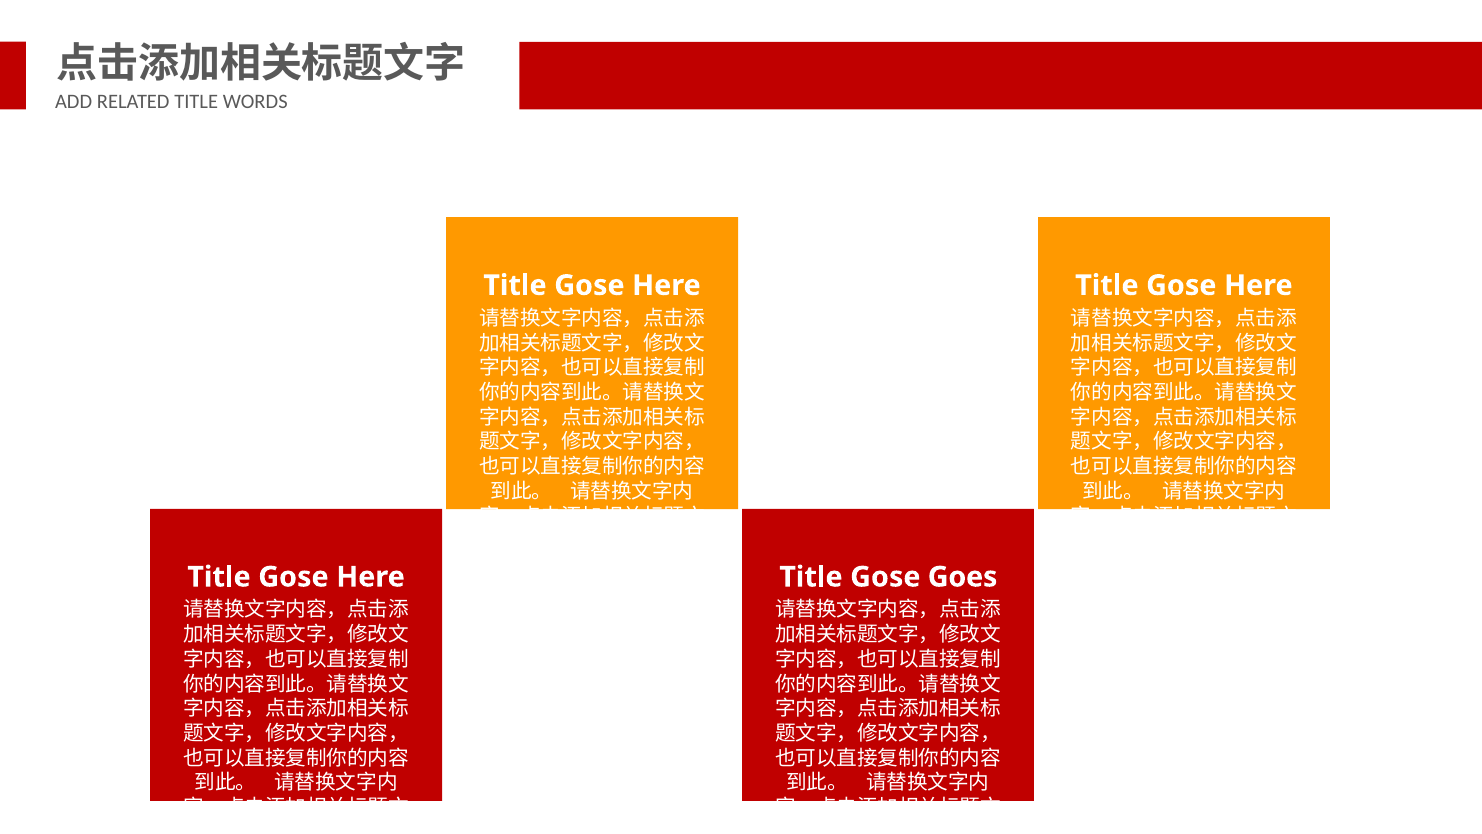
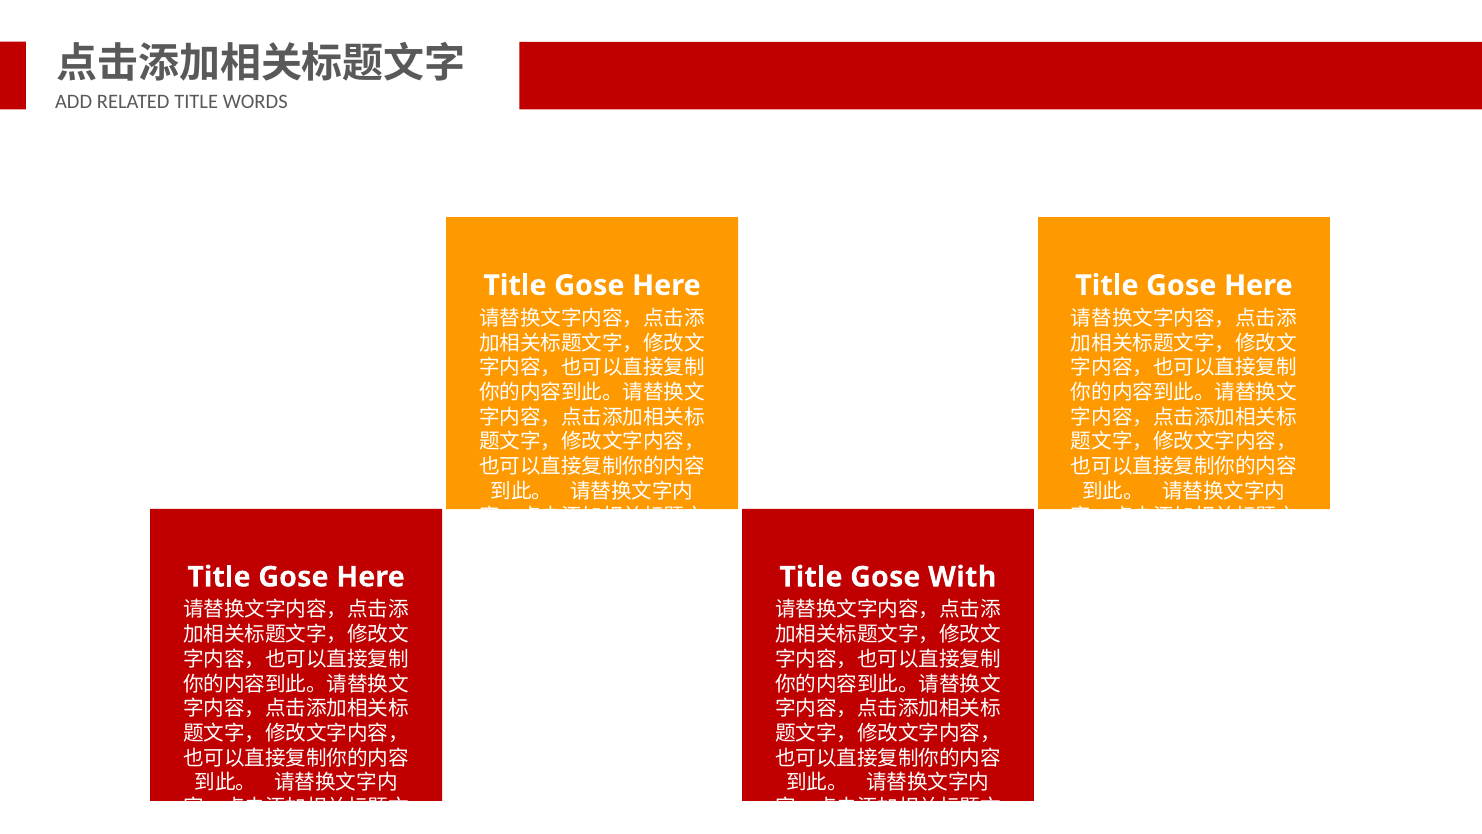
Goes: Goes -> With (962, 577)
